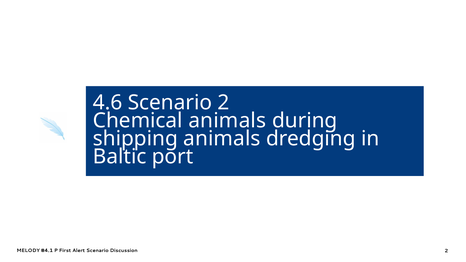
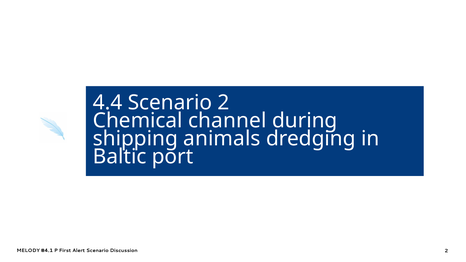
4.6: 4.6 -> 4.4 (108, 103)
Chemical animals: animals -> channel (227, 121)
